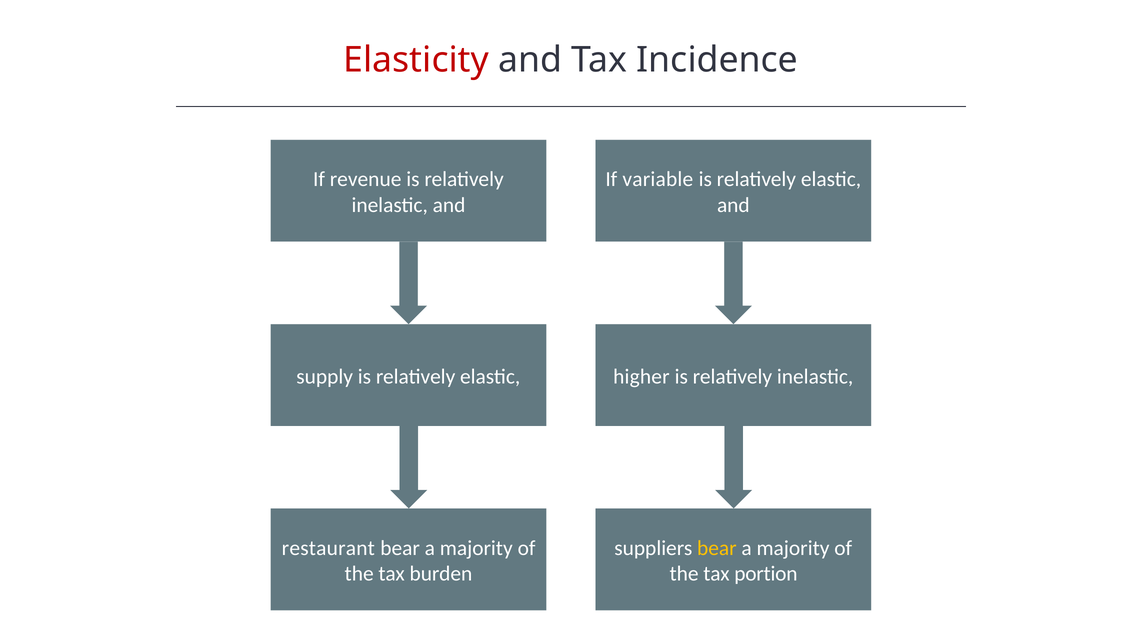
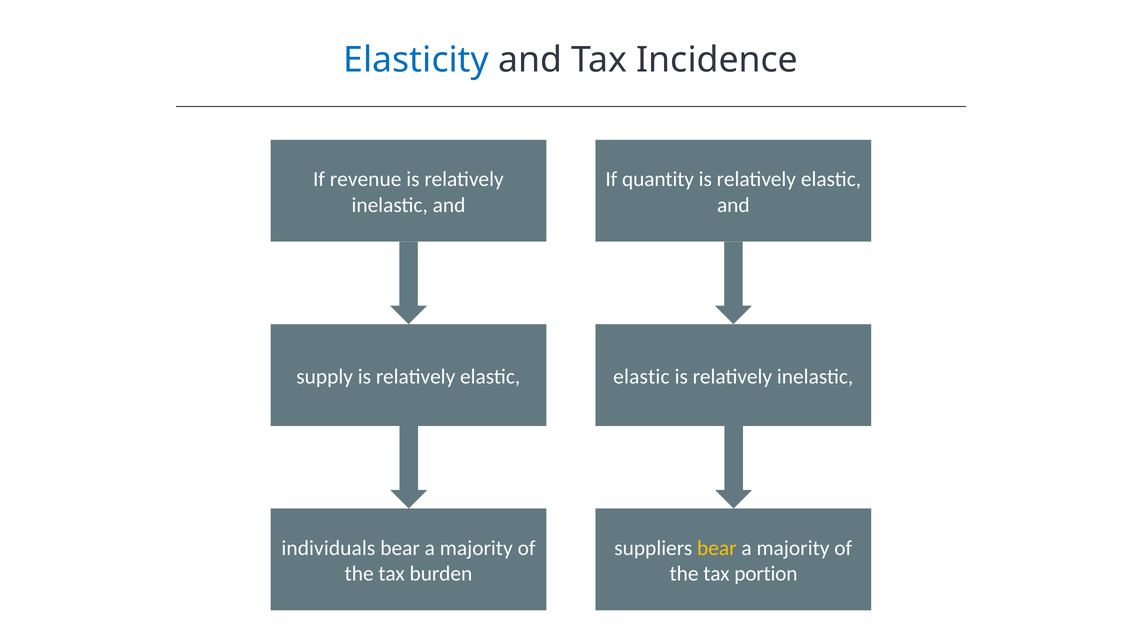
Elasticity colour: red -> blue (416, 60)
variable: variable -> quantity (658, 179)
higher: higher -> elastic (641, 377)
restaurant: restaurant -> individuals (328, 548)
